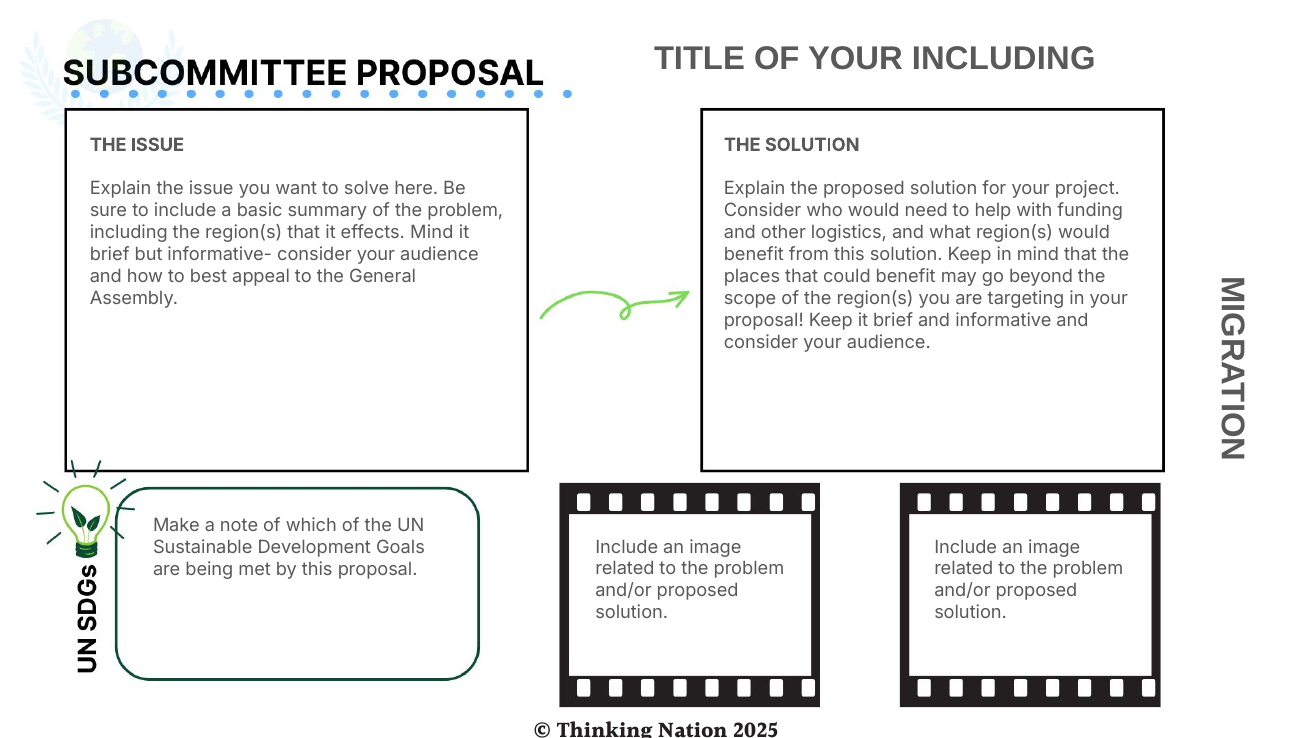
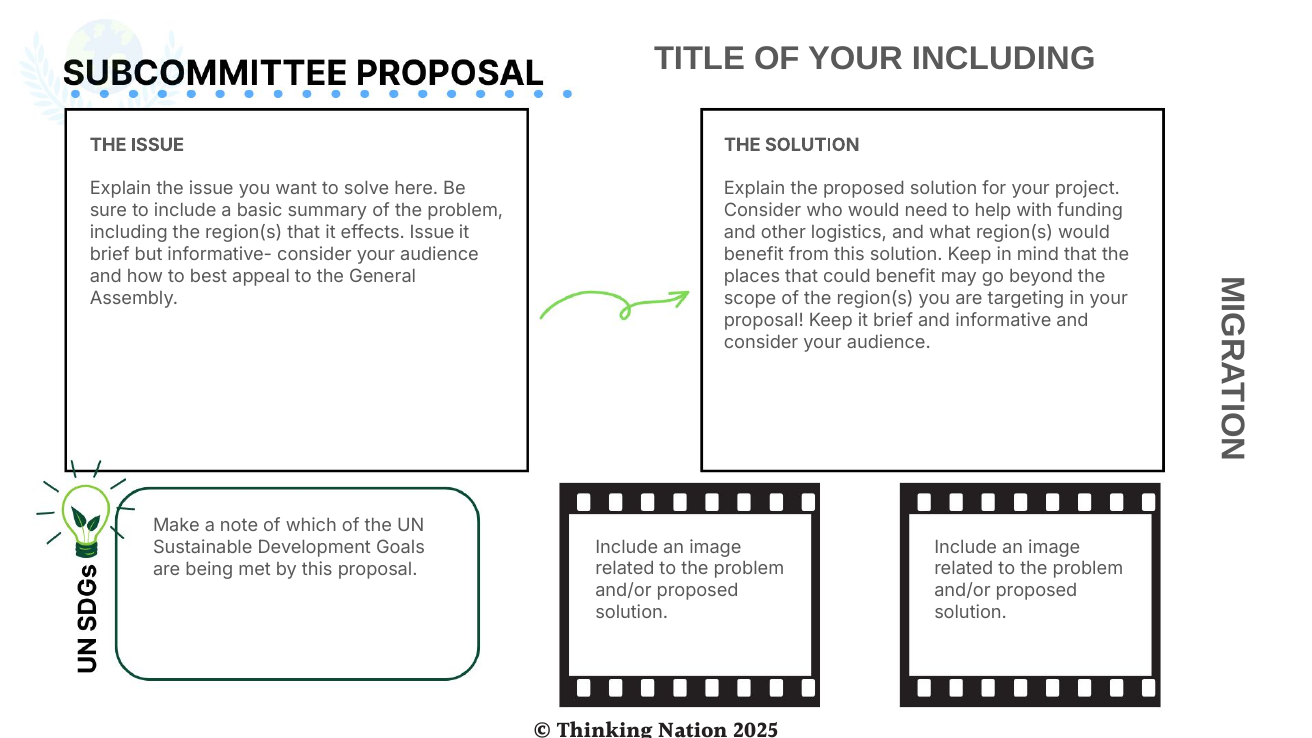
effects Mind: Mind -> Issue (432, 233)
